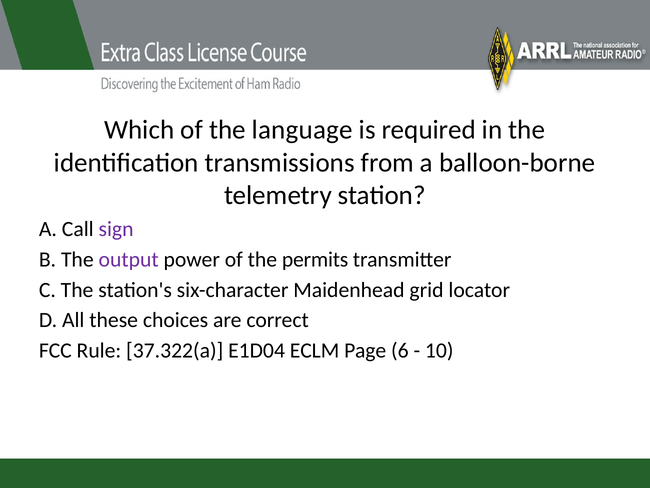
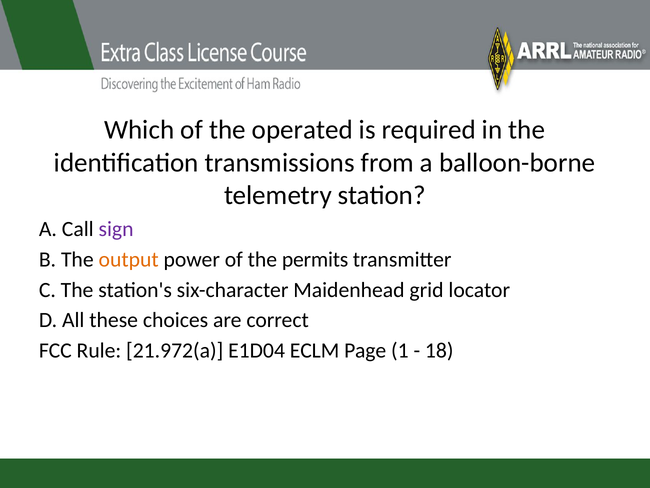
language: language -> operated (302, 130)
output colour: purple -> orange (129, 259)
37.322(a: 37.322(a -> 21.972(a (175, 350)
6: 6 -> 1 (400, 350)
10: 10 -> 18 (439, 350)
